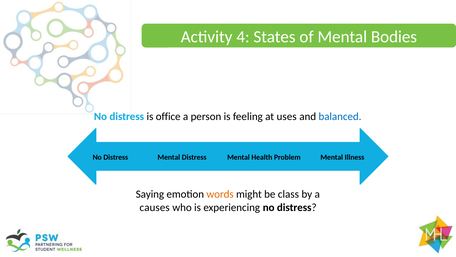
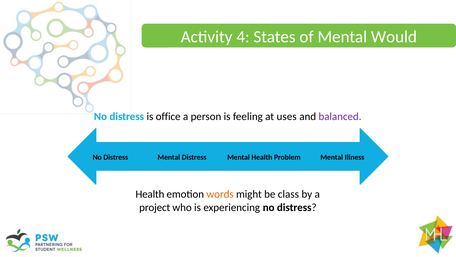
Bodies: Bodies -> Would (394, 37)
balanced colour: blue -> purple (340, 116)
Saying: Saying -> Health (150, 194)
causes: causes -> project (155, 207)
